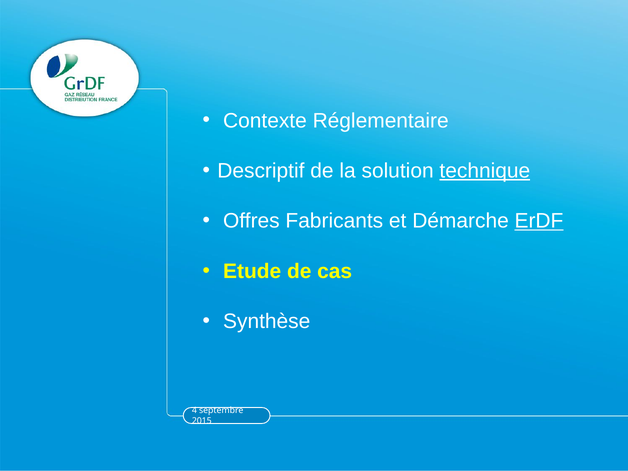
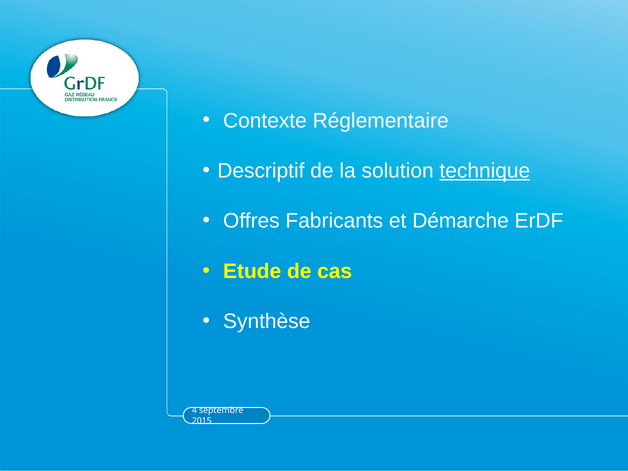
ErDF underline: present -> none (539, 221)
